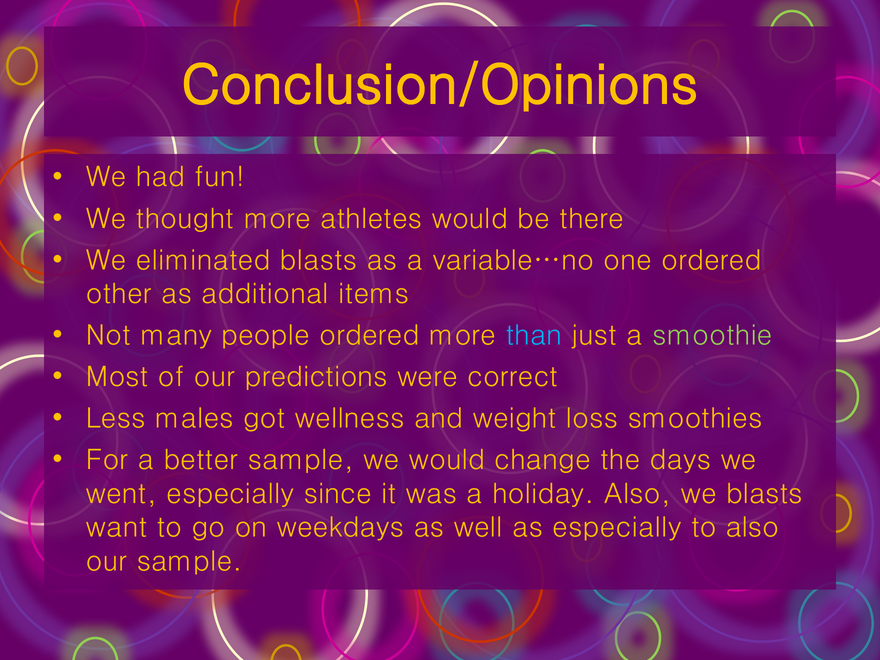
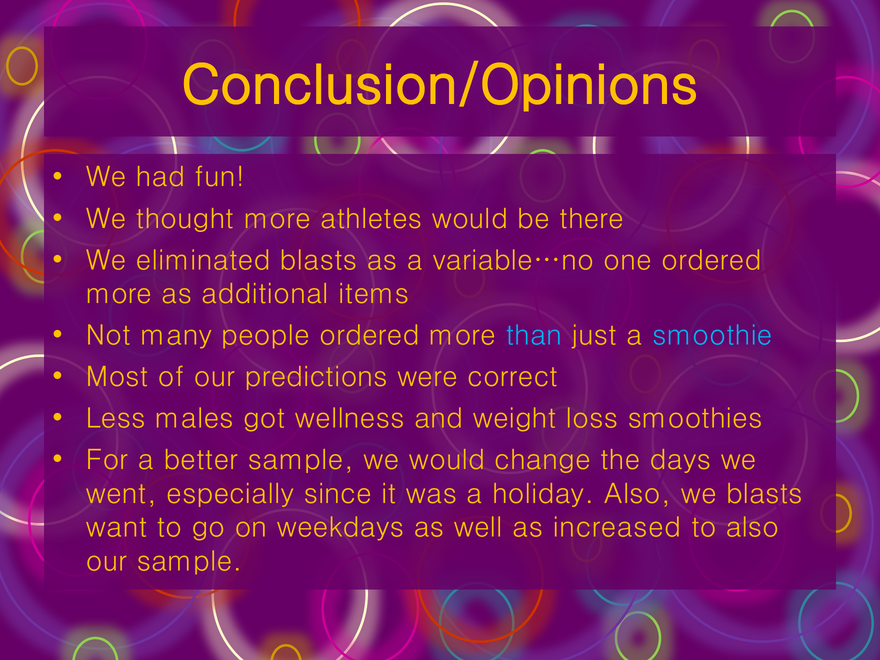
other: other -> more (119, 294)
smoothie colour: light green -> light blue (712, 336)
as especially: especially -> increased (617, 528)
